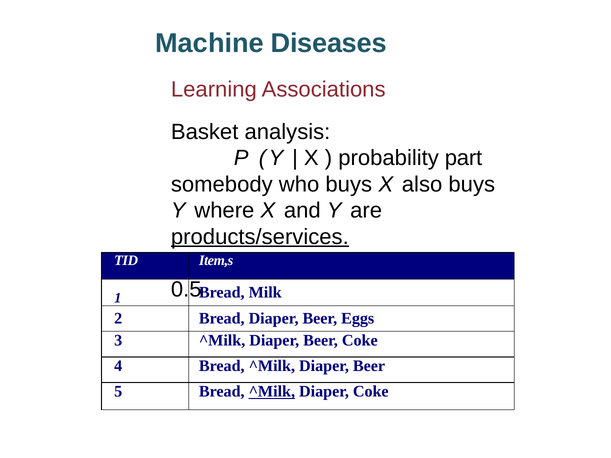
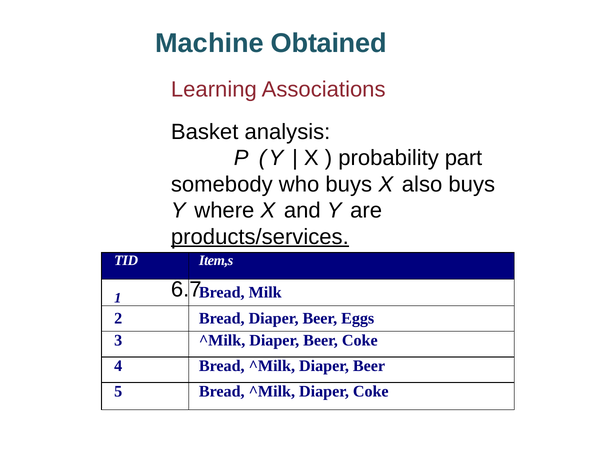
Diseases: Diseases -> Obtained (329, 43)
0.5: 0.5 -> 6.7 (186, 289)
^Milk underline: present -> none (272, 392)
